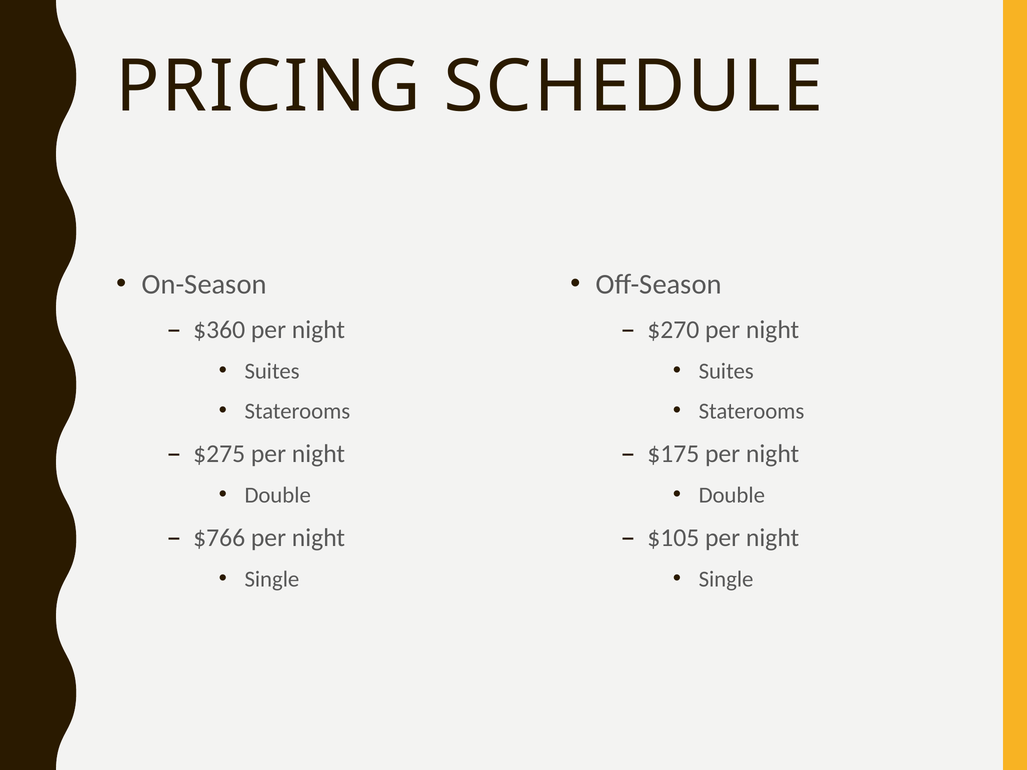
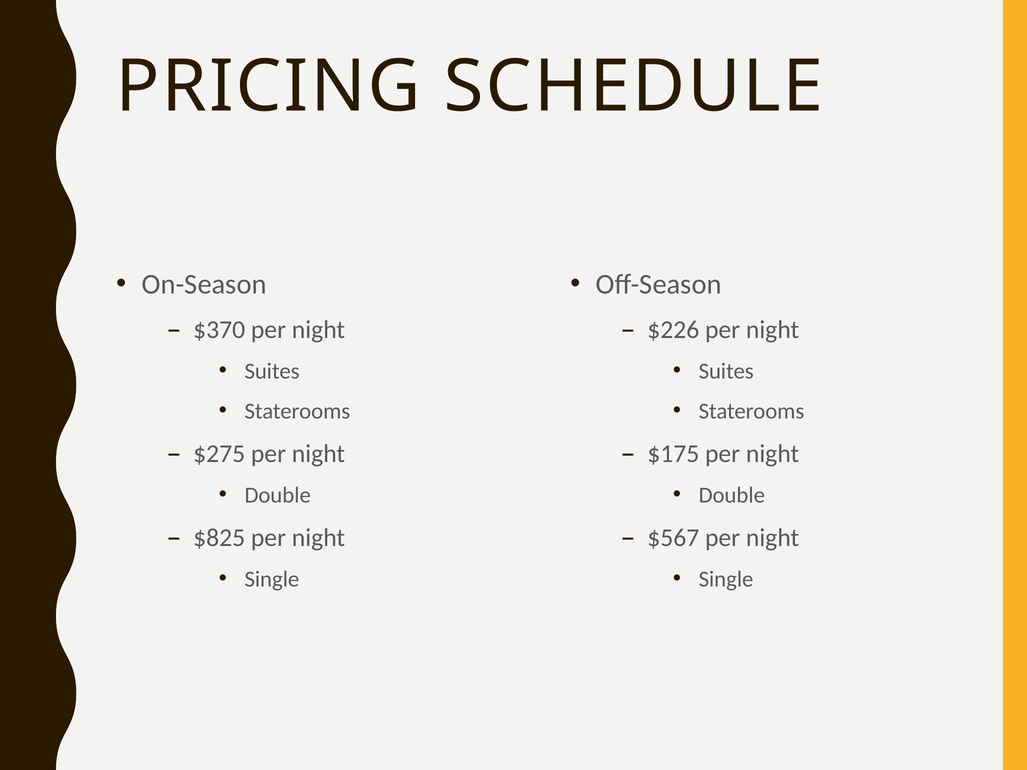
$360: $360 -> $370 (219, 330)
$270: $270 -> $226 (673, 330)
$766: $766 -> $825 (219, 538)
$105: $105 -> $567 (673, 538)
